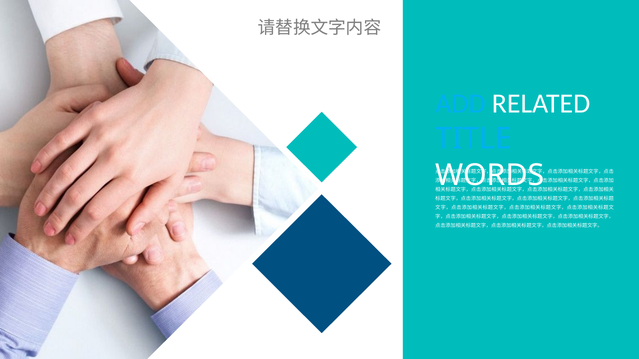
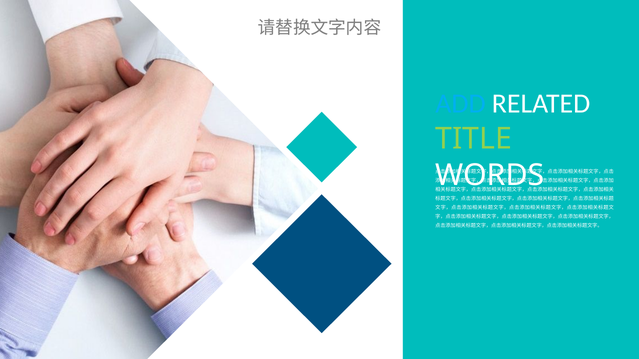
TITLE colour: light blue -> light green (474, 139)
